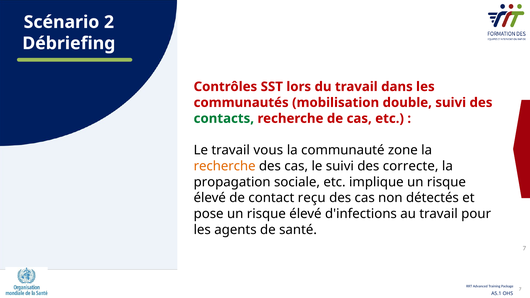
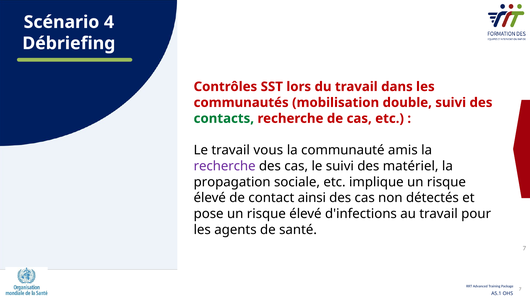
2: 2 -> 4 (109, 22)
zone: zone -> amis (403, 150)
recherche colour: orange -> purple (225, 166)
correcte: correcte -> matériel (411, 166)
reçu: reçu -> ainsi (312, 198)
